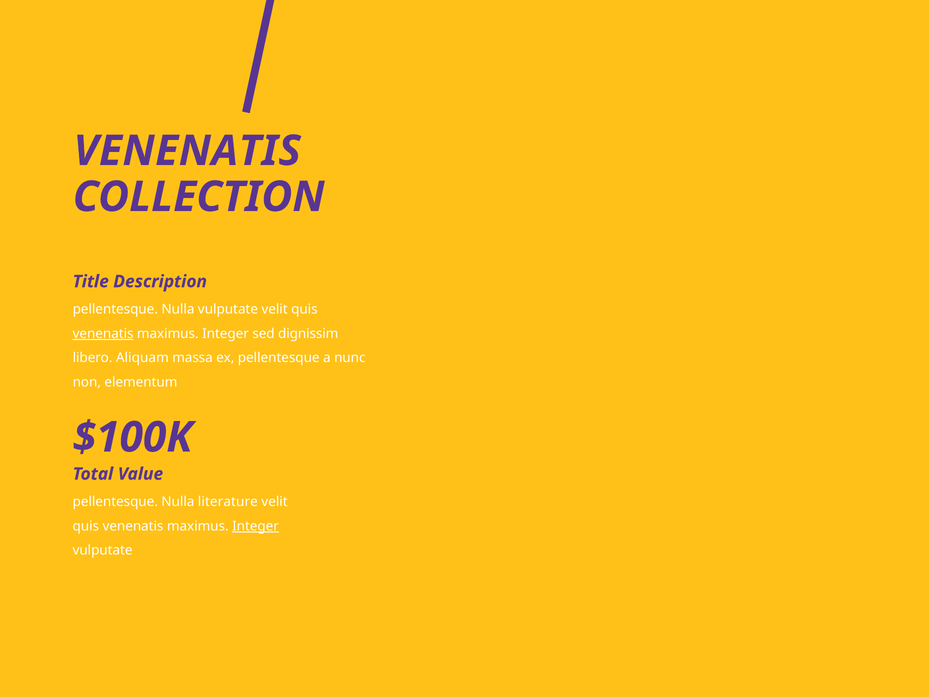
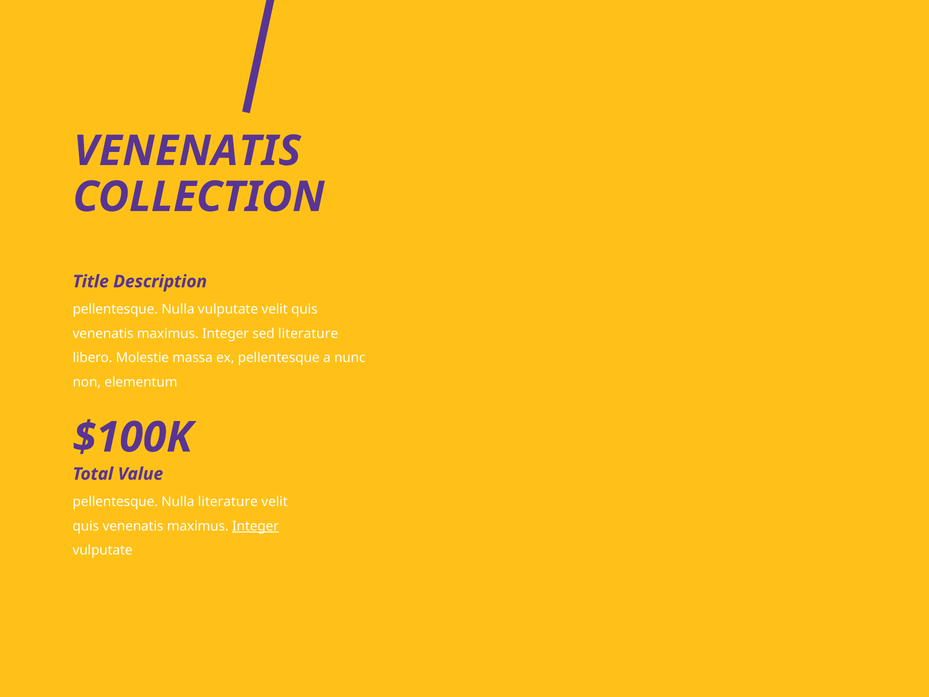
venenatis underline: present -> none (103, 333)
sed dignissim: dignissim -> literature (308, 333)
Aliquam: Aliquam -> Molestie (142, 358)
